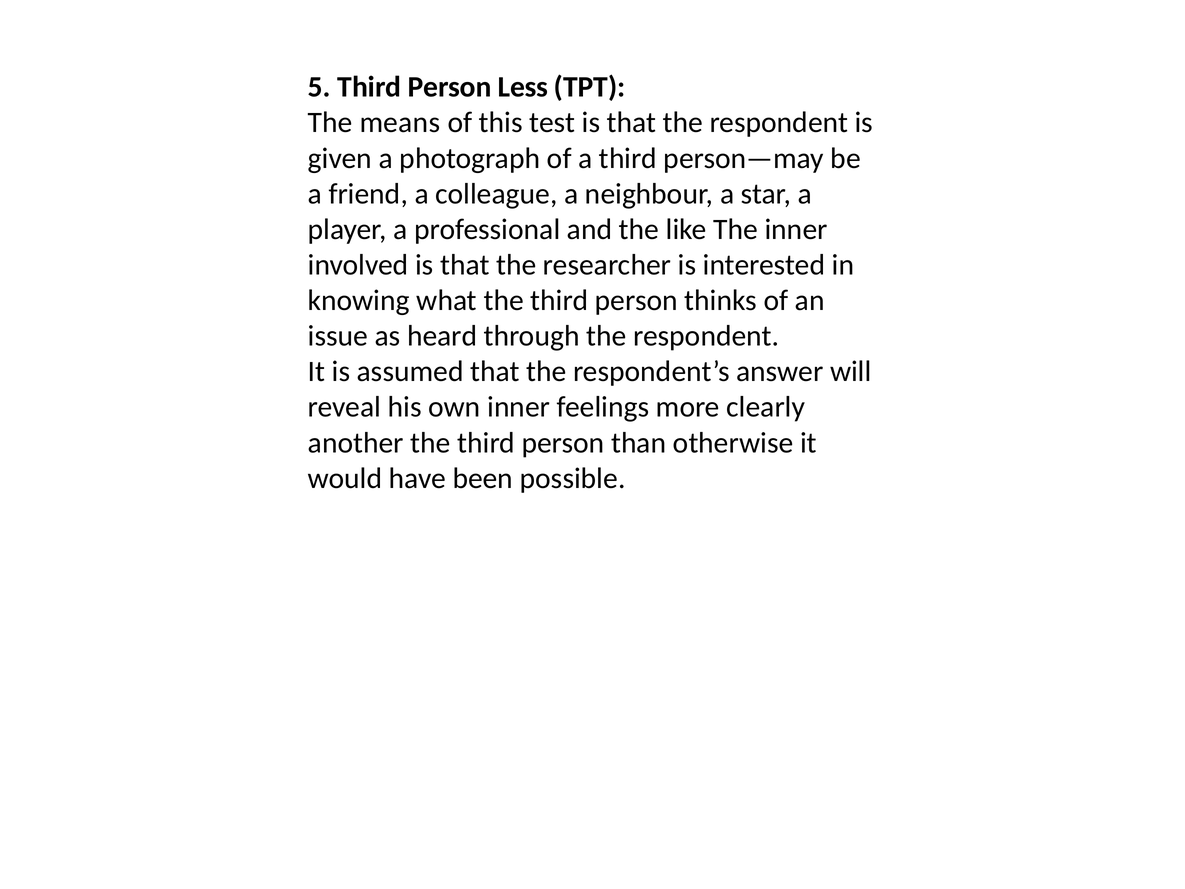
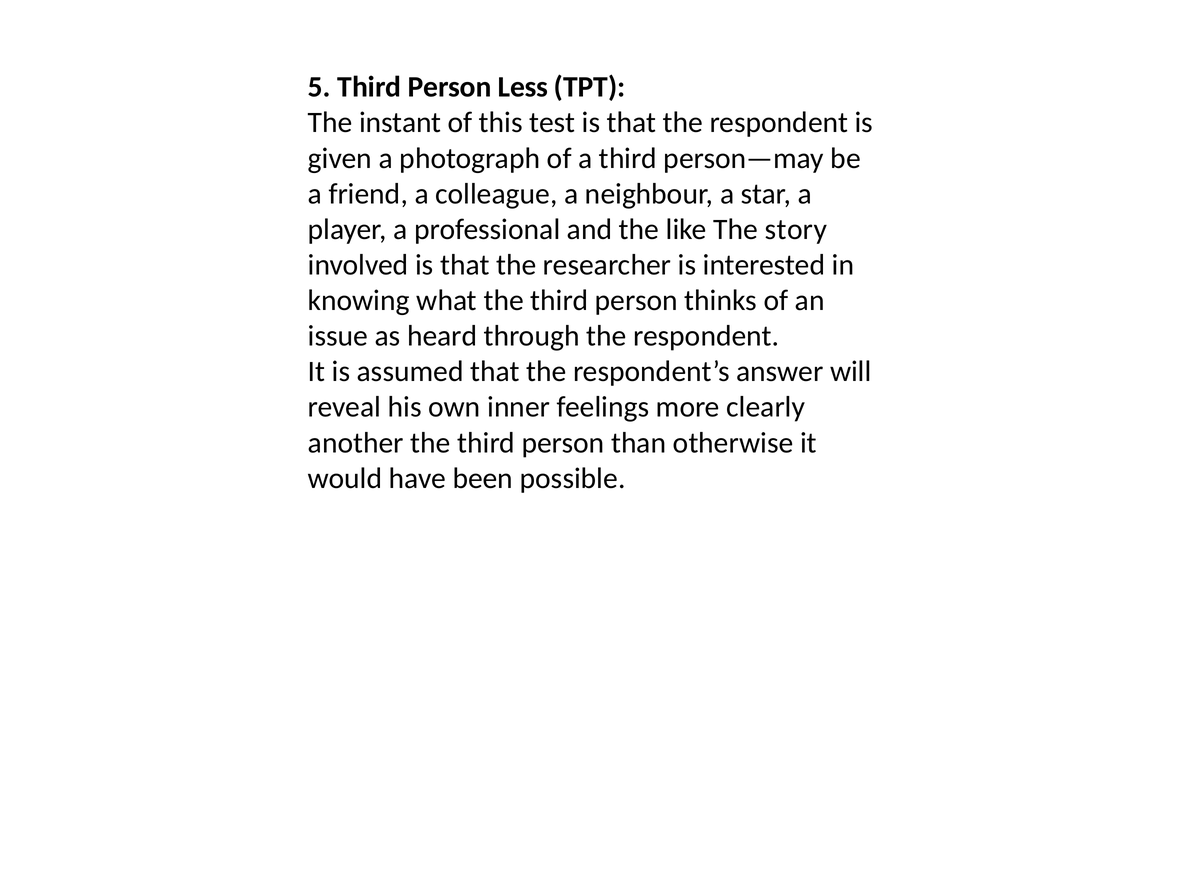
means: means -> instant (400, 123)
The inner: inner -> story (796, 229)
